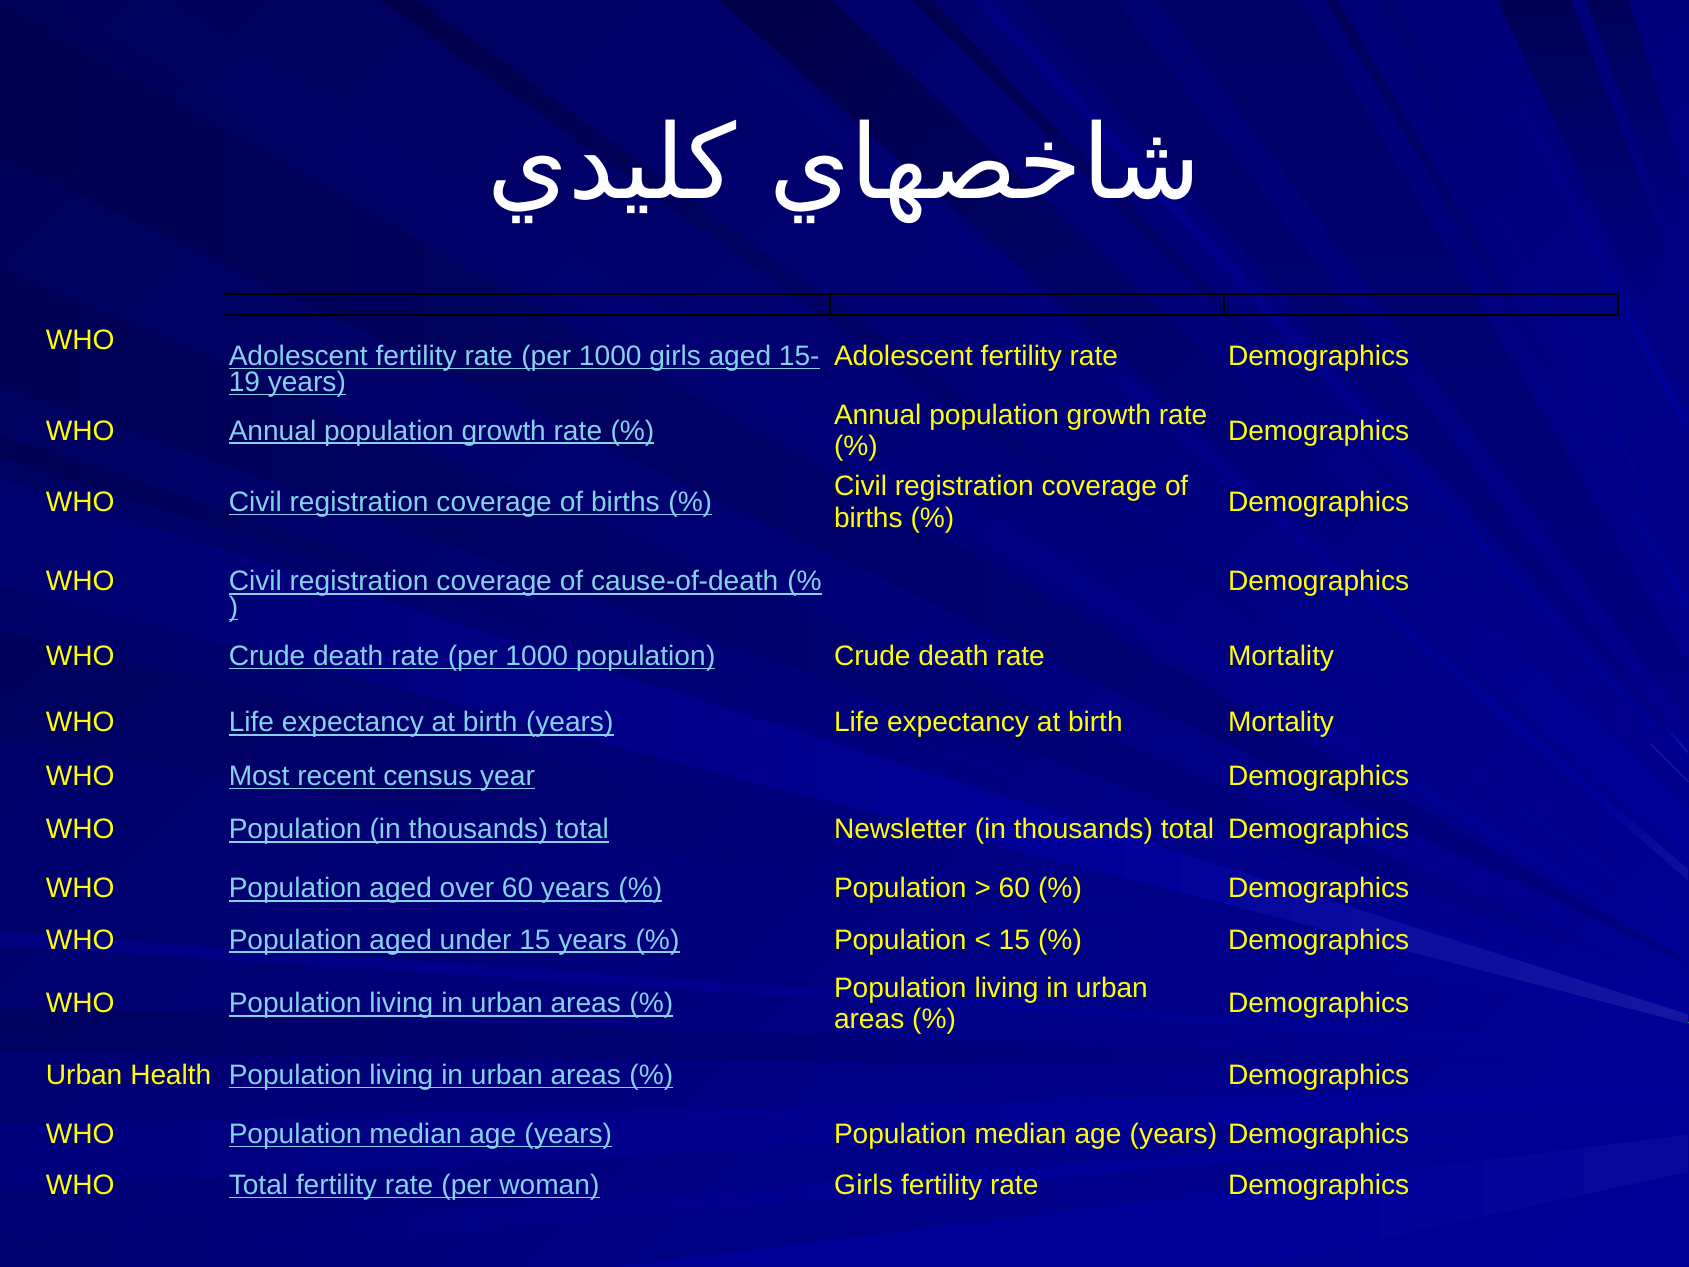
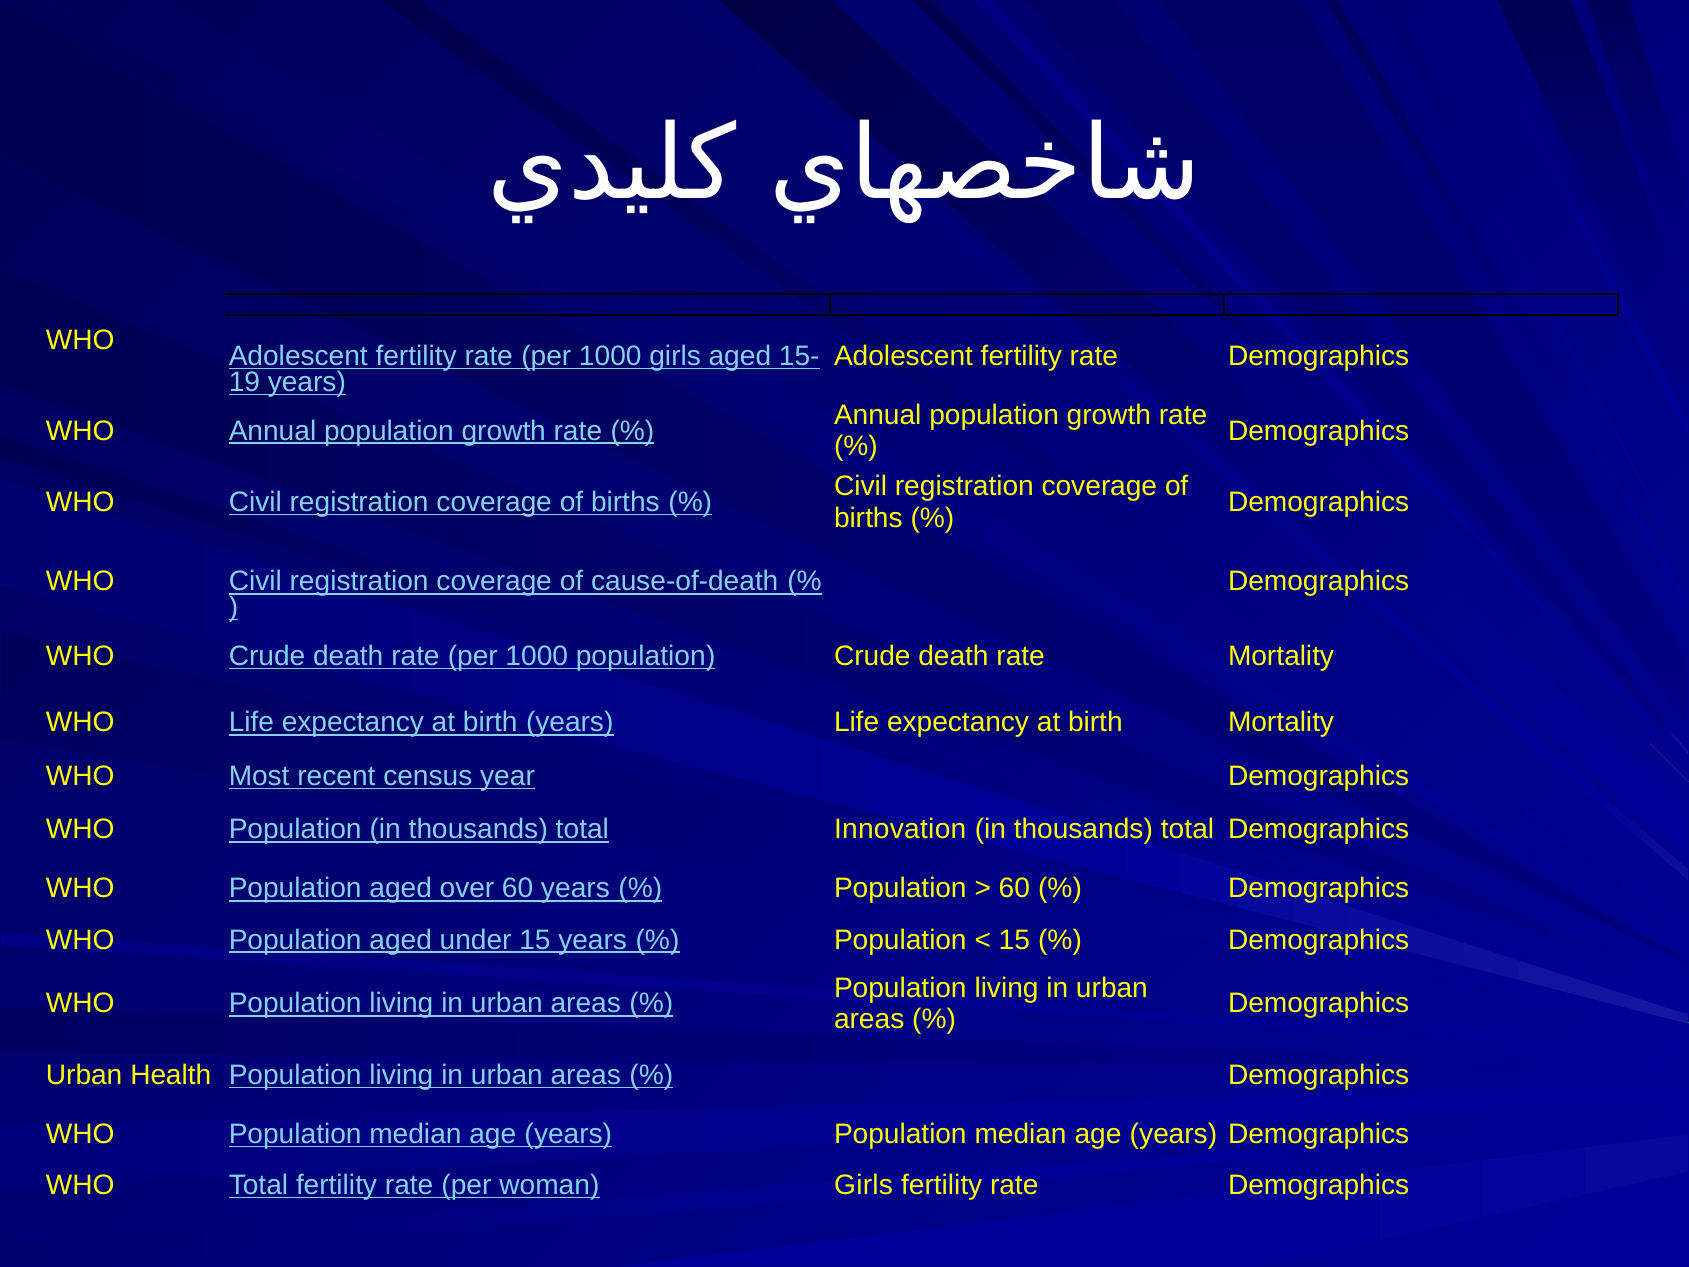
Newsletter: Newsletter -> Innovation (900, 829)
